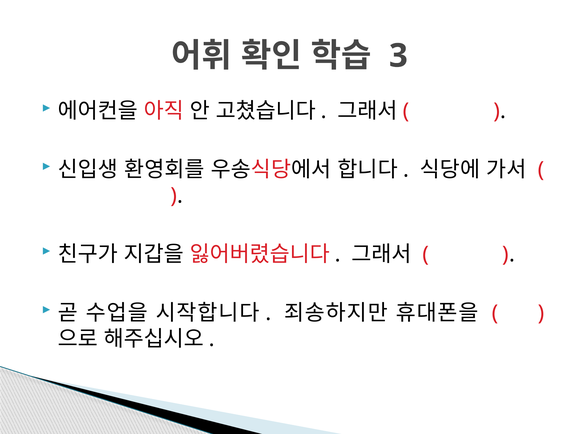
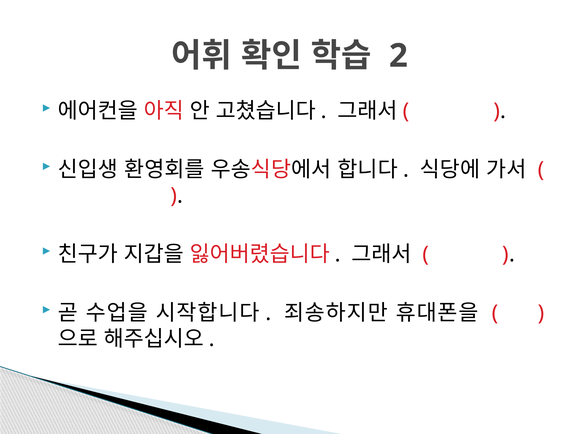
3: 3 -> 2 (398, 56)
